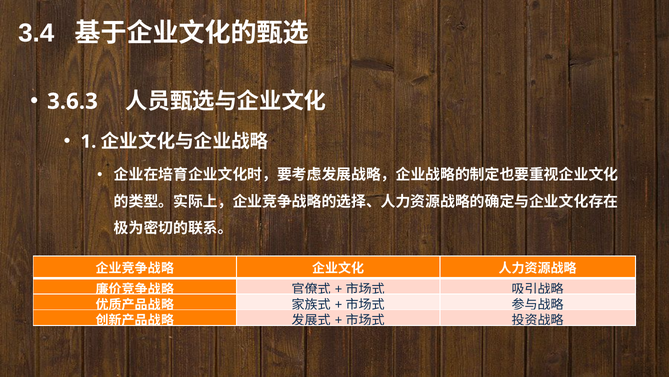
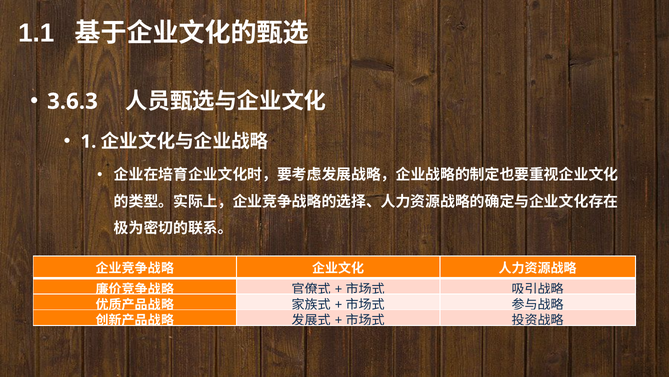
3.4: 3.4 -> 1.1 (36, 33)
